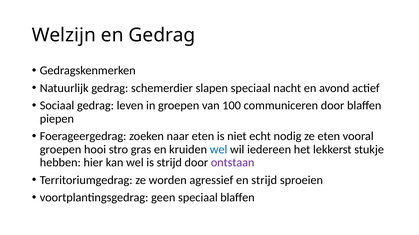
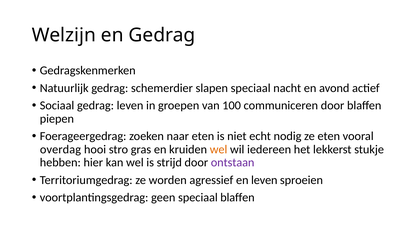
groepen: groepen -> overdag (60, 150)
wel colour: blue -> orange (219, 150)
en strijd: strijd -> leven (264, 181)
